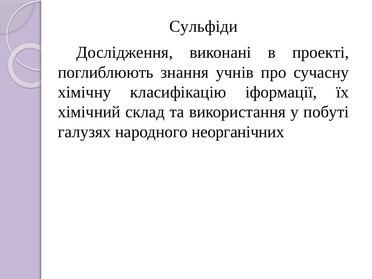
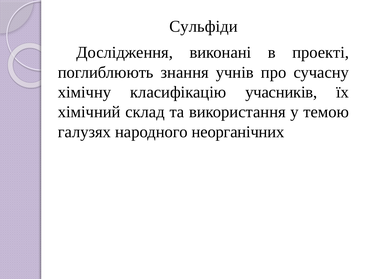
іформації: іформації -> учасників (281, 92)
побуті: побуті -> темою (326, 112)
